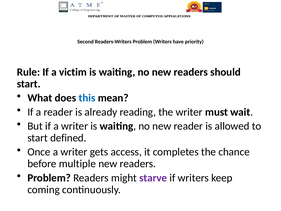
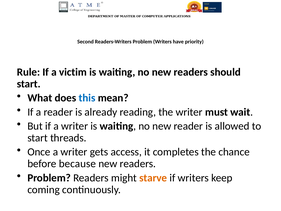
defined: defined -> threads (68, 138)
multiple: multiple -> because (77, 164)
starve colour: purple -> orange (153, 178)
